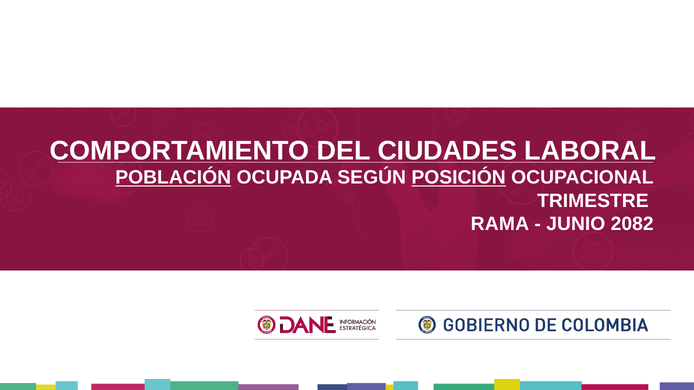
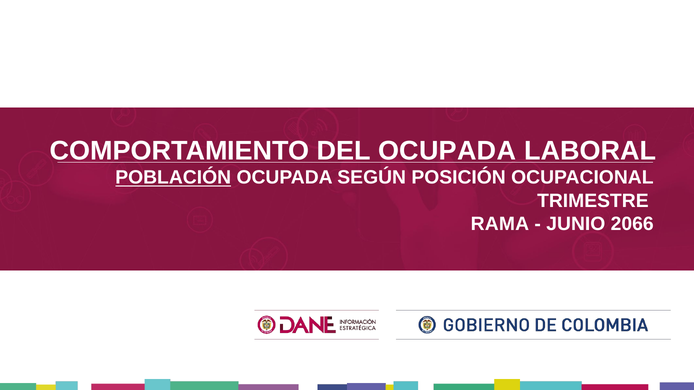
DEL CIUDADES: CIUDADES -> OCUPADA (447, 151)
POSICIÓN underline: present -> none (459, 178)
2082: 2082 -> 2066 (632, 224)
